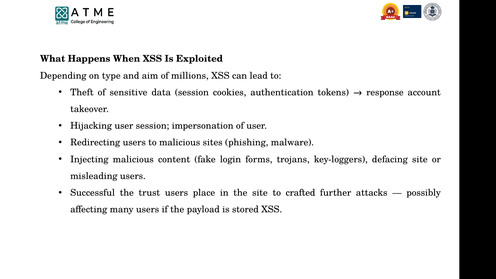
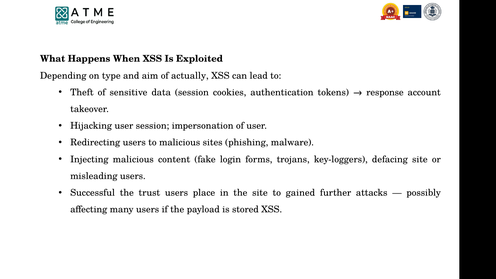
millions: millions -> actually (190, 76)
crafted: crafted -> gained (300, 193)
